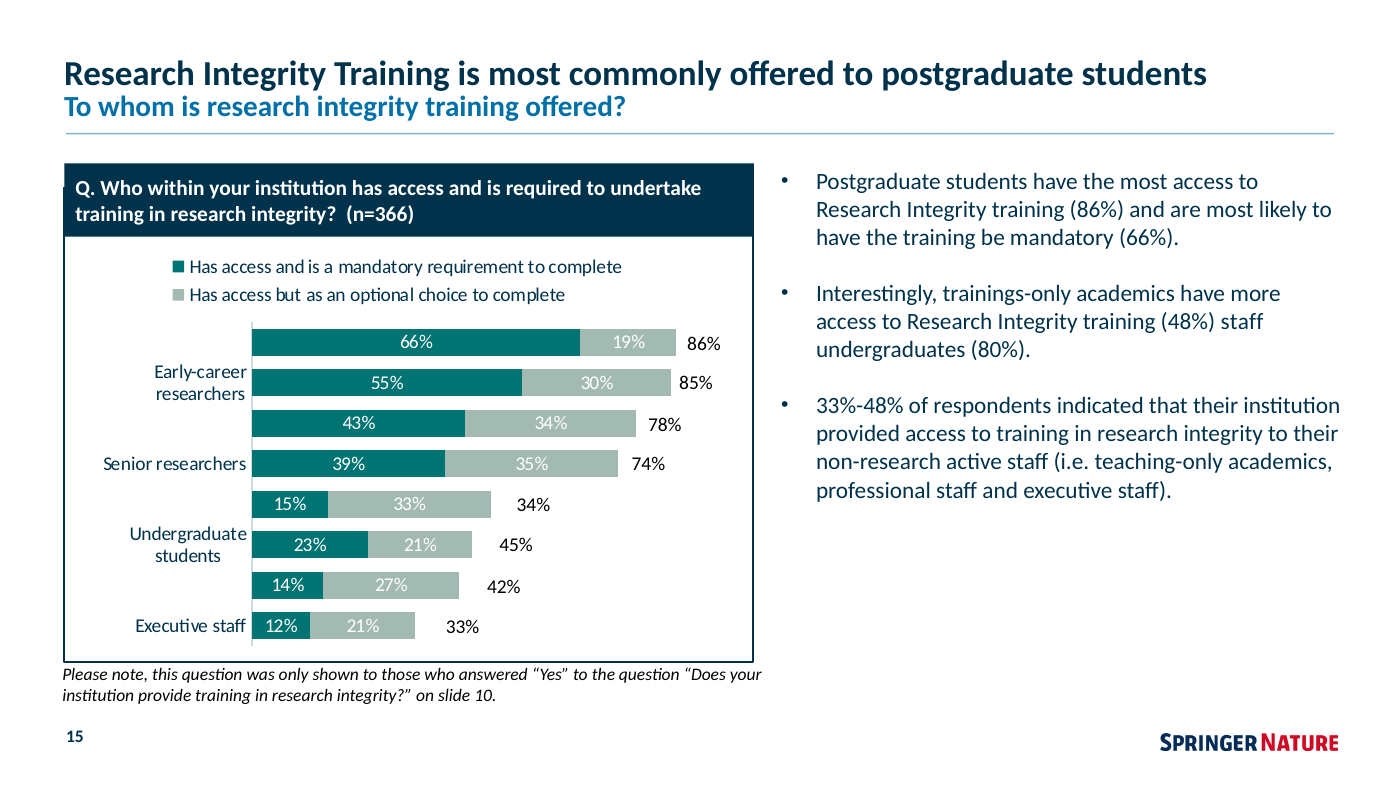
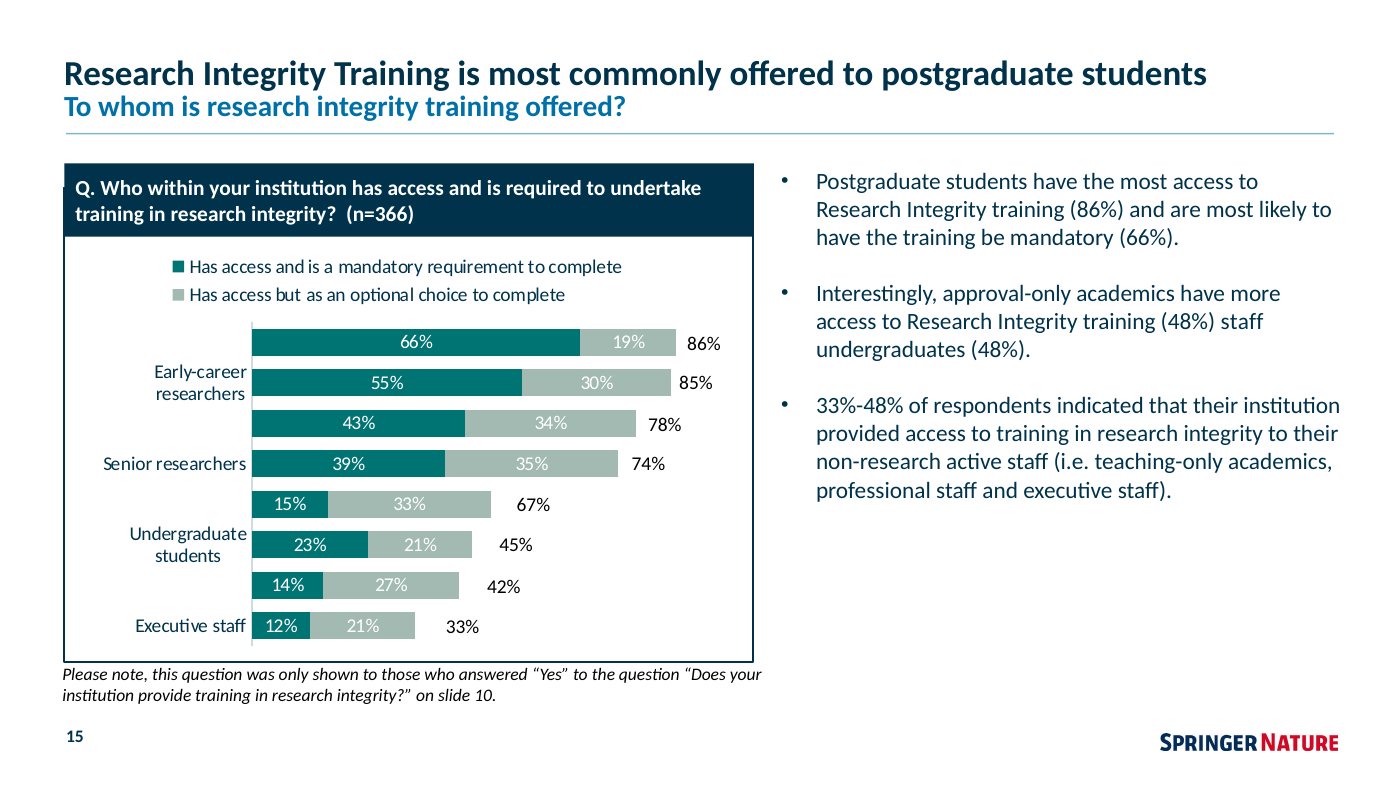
trainings-only: trainings-only -> approval-only (1007, 294)
undergraduates 80%: 80% -> 48% (1001, 350)
34%: 34% -> 67% (533, 505)
